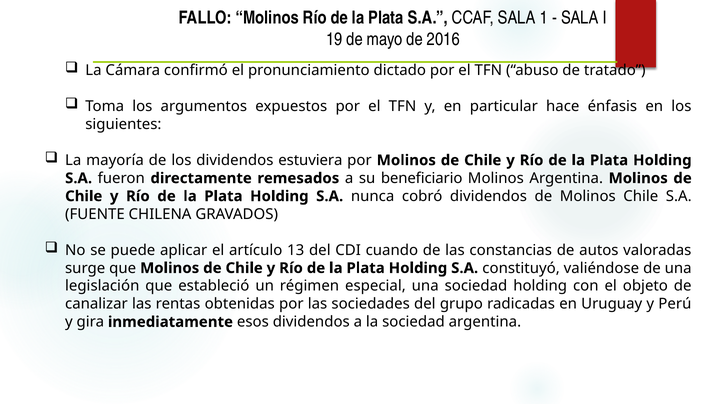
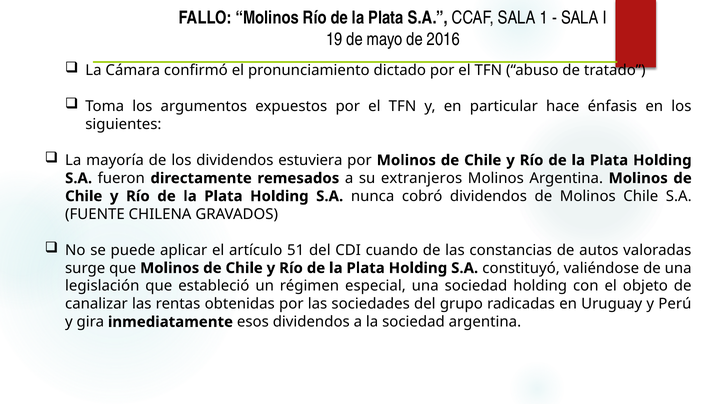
beneficiario: beneficiario -> extranjeros (422, 178)
13: 13 -> 51 (296, 250)
